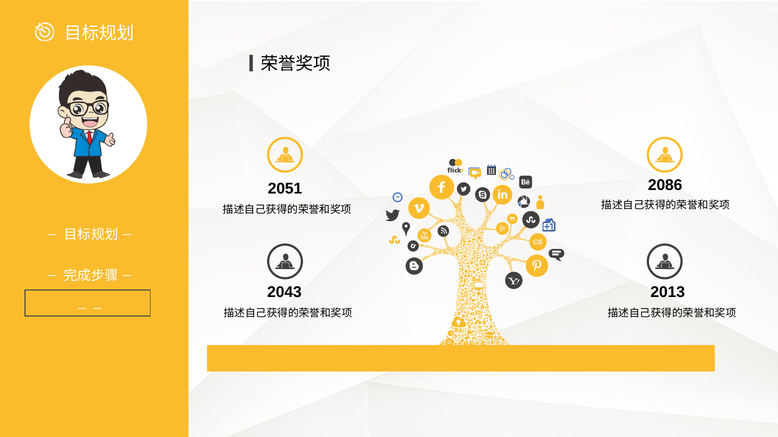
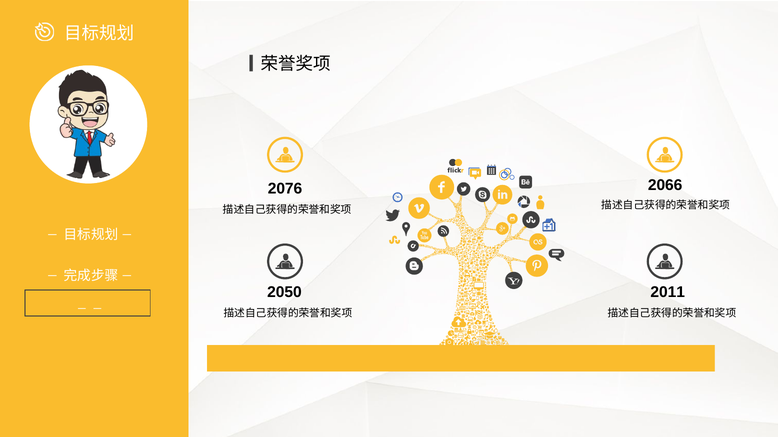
2086: 2086 -> 2066 (665, 185)
2051: 2051 -> 2076 (285, 189)
2043: 2043 -> 2050 (284, 292)
2013: 2013 -> 2011 (668, 292)
